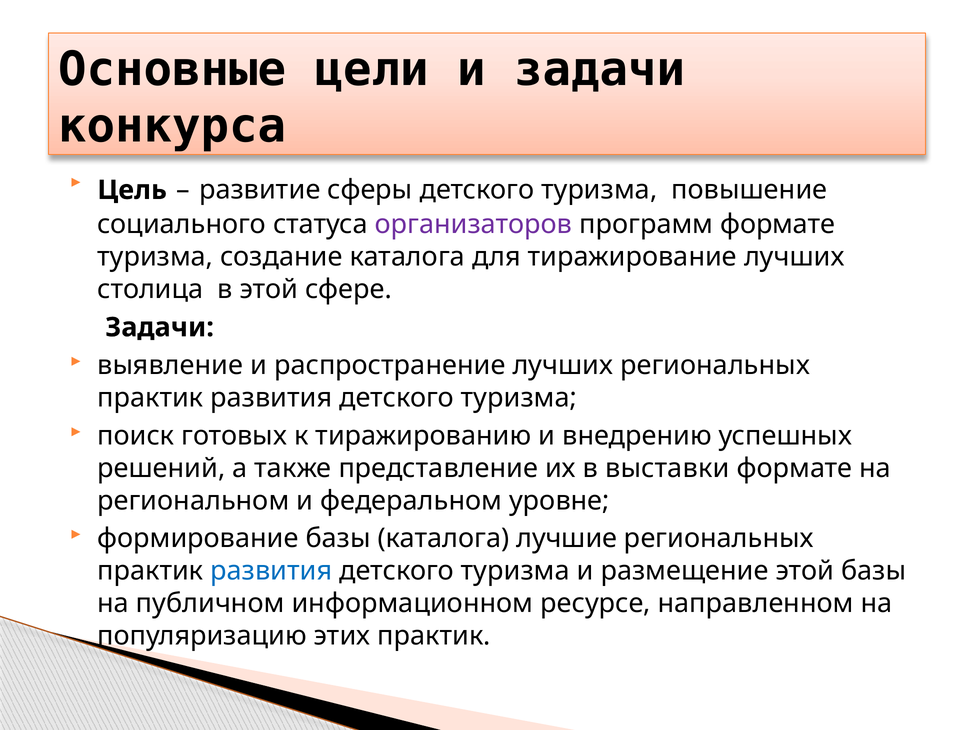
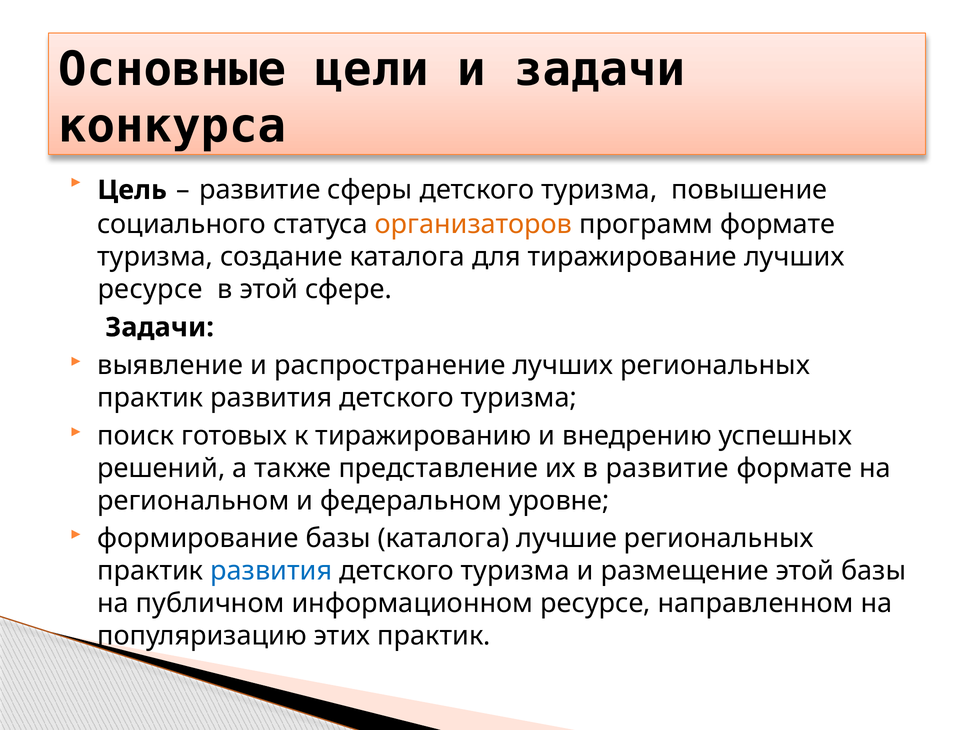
организаторов colour: purple -> orange (474, 225)
столица: столица -> ресурсе (150, 290)
в выставки: выставки -> развитие (667, 468)
